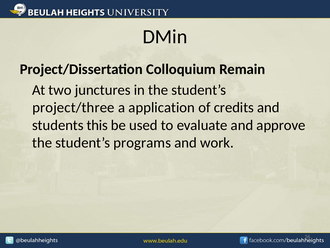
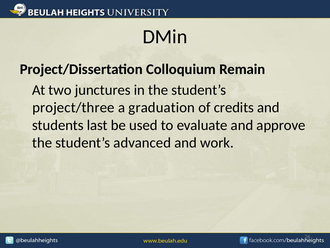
application: application -> graduation (162, 107)
this: this -> last (97, 125)
programs: programs -> advanced (142, 143)
